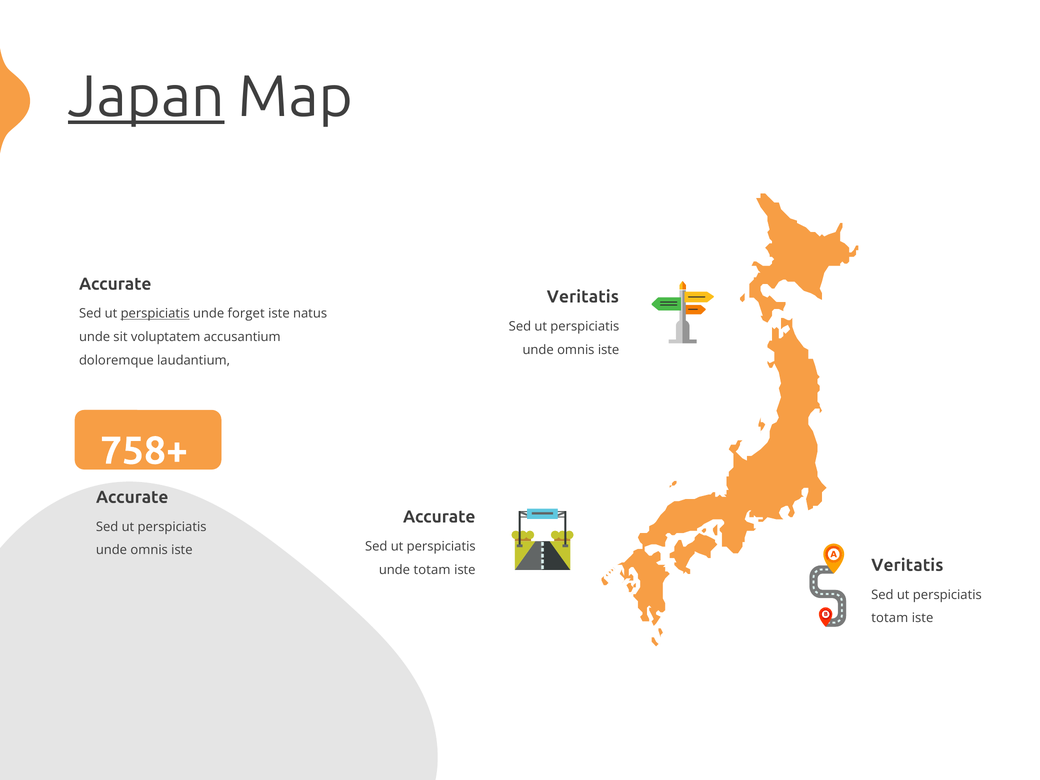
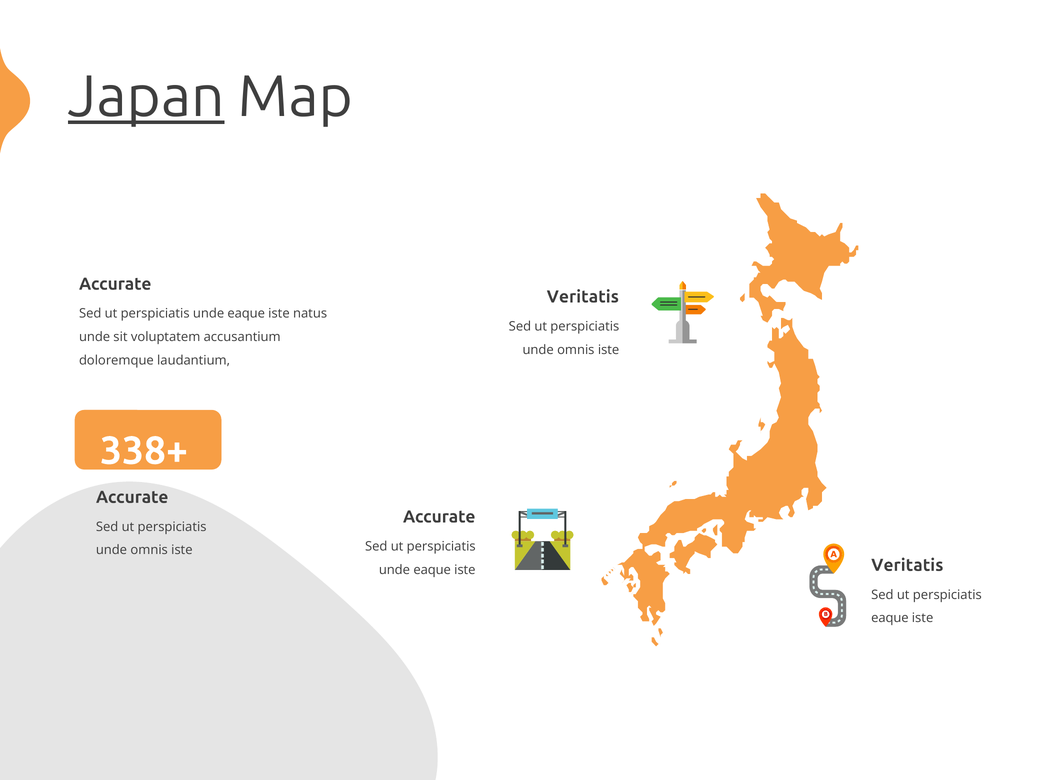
perspiciatis underline: present -> none (155, 314)
forget: forget -> eaque (246, 314)
758+: 758+ -> 338+ (144, 451)
totam: totam -> eaque (432, 570)
totam: totam -> eaque (890, 618)
